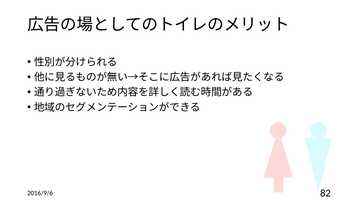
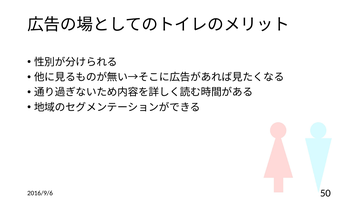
82: 82 -> 50 (325, 193)
